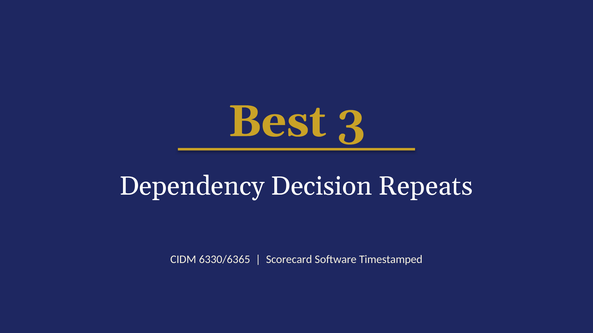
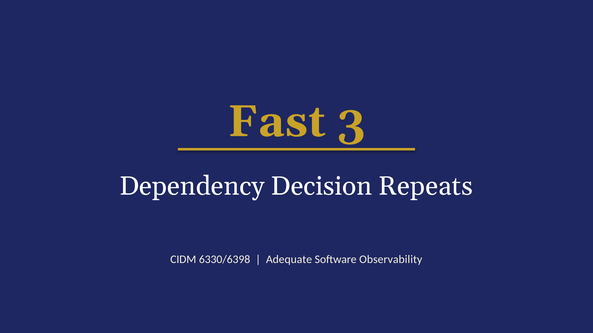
Best: Best -> Fast (277, 122)
6330/6365: 6330/6365 -> 6330/6398 (225, 260)
Scorecard: Scorecard -> Adequate (289, 260)
Timestamped: Timestamped -> Observability (391, 260)
